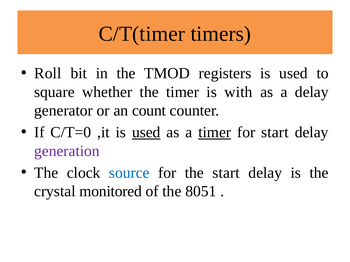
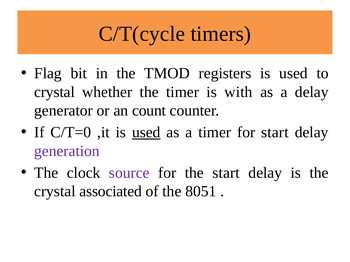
C/T(timer: C/T(timer -> C/T(cycle (142, 34)
Roll: Roll -> Flag (48, 73)
square: square -> crystal (54, 92)
timer underline: present -> none (215, 133)
source colour: blue -> purple (129, 173)
monitored: monitored -> associated (111, 192)
